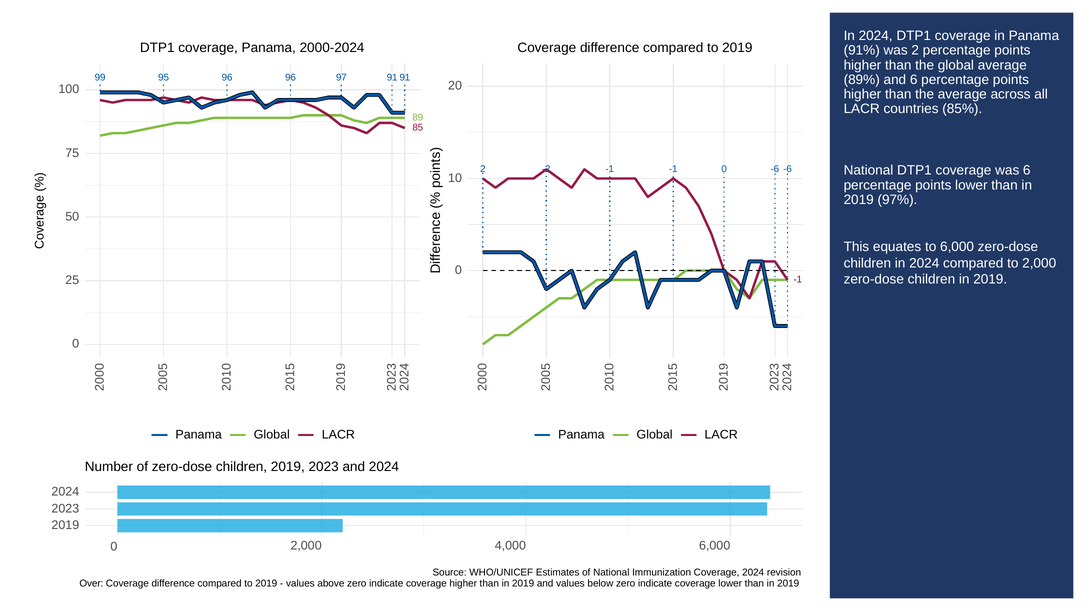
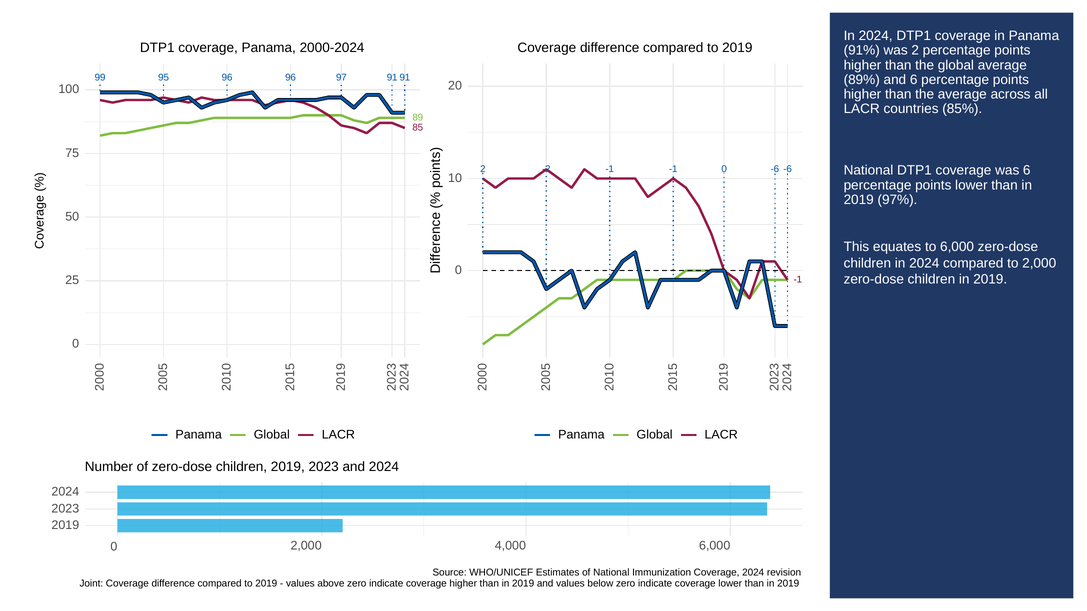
Over: Over -> Joint (91, 584)
